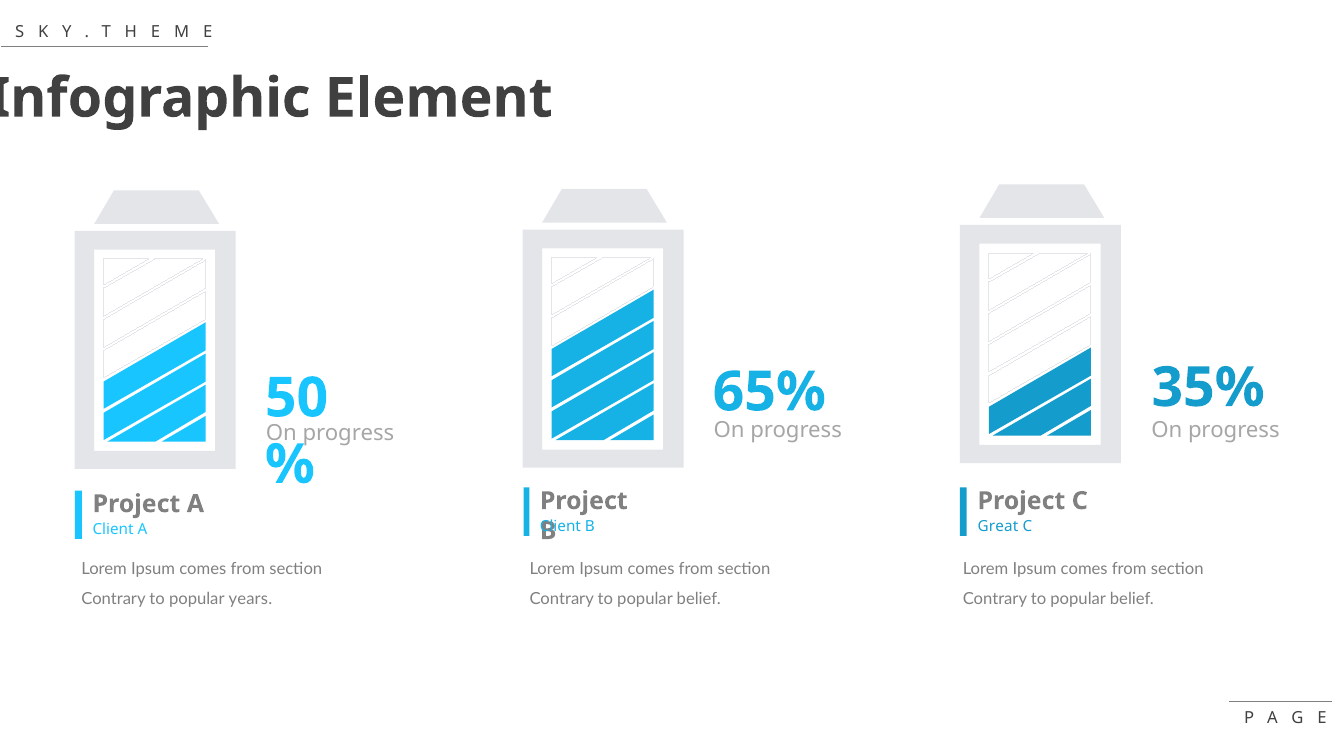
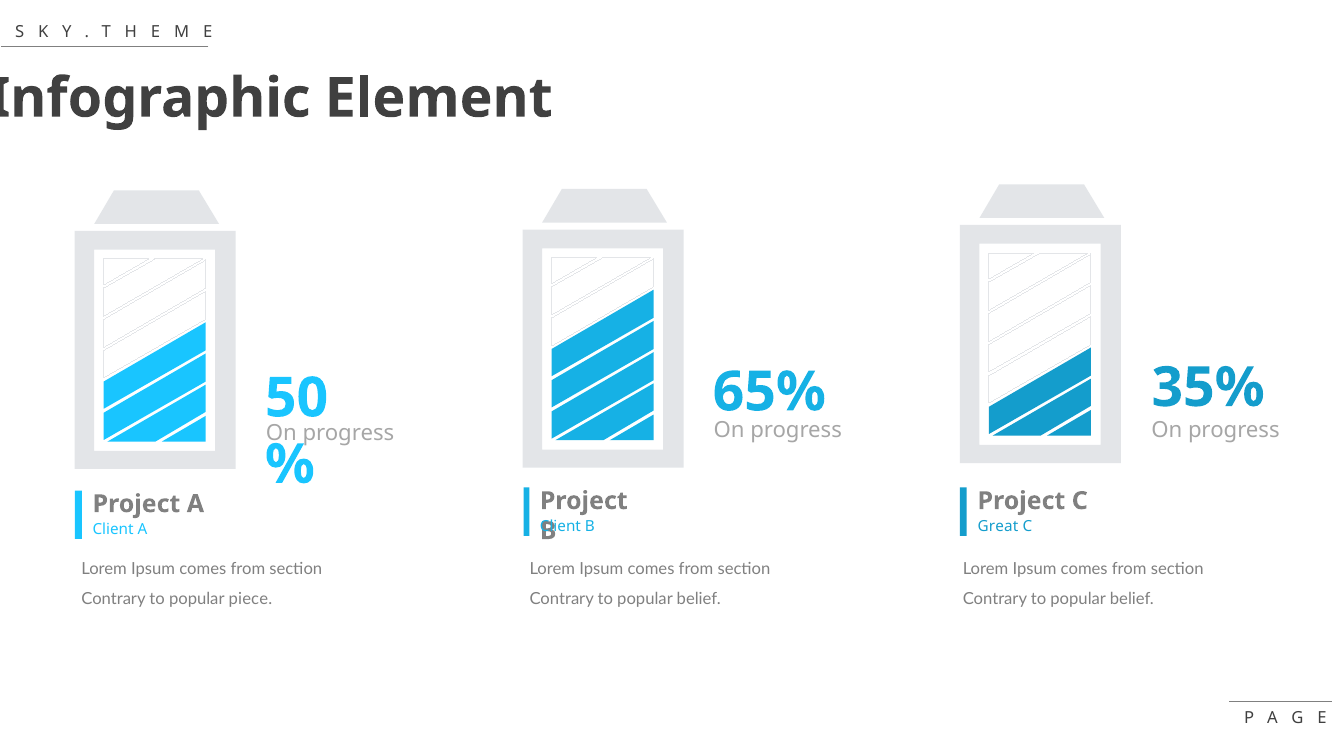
years: years -> piece (250, 600)
